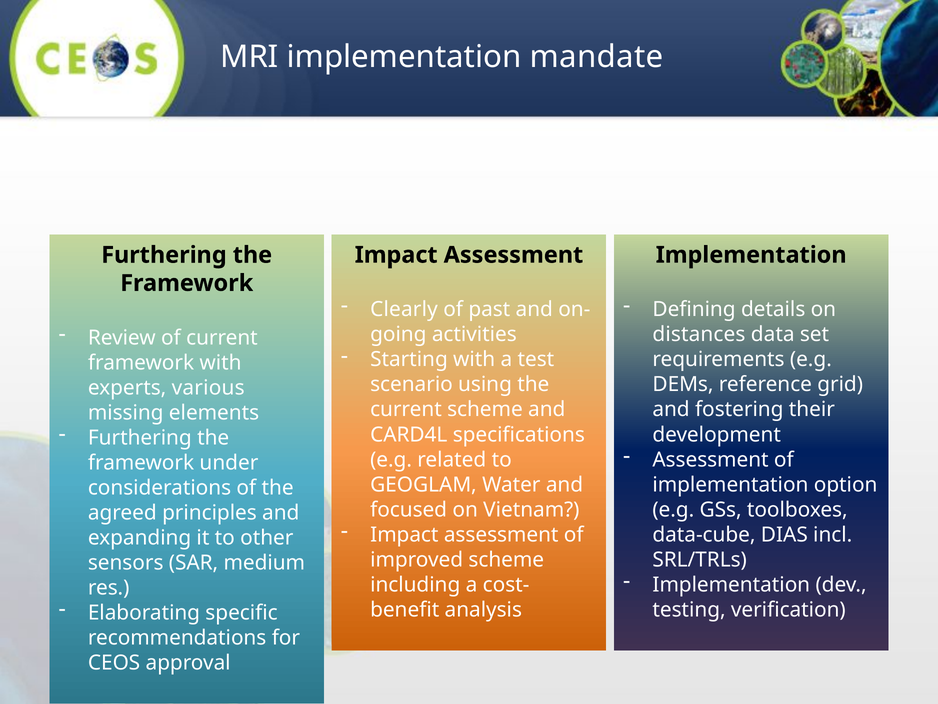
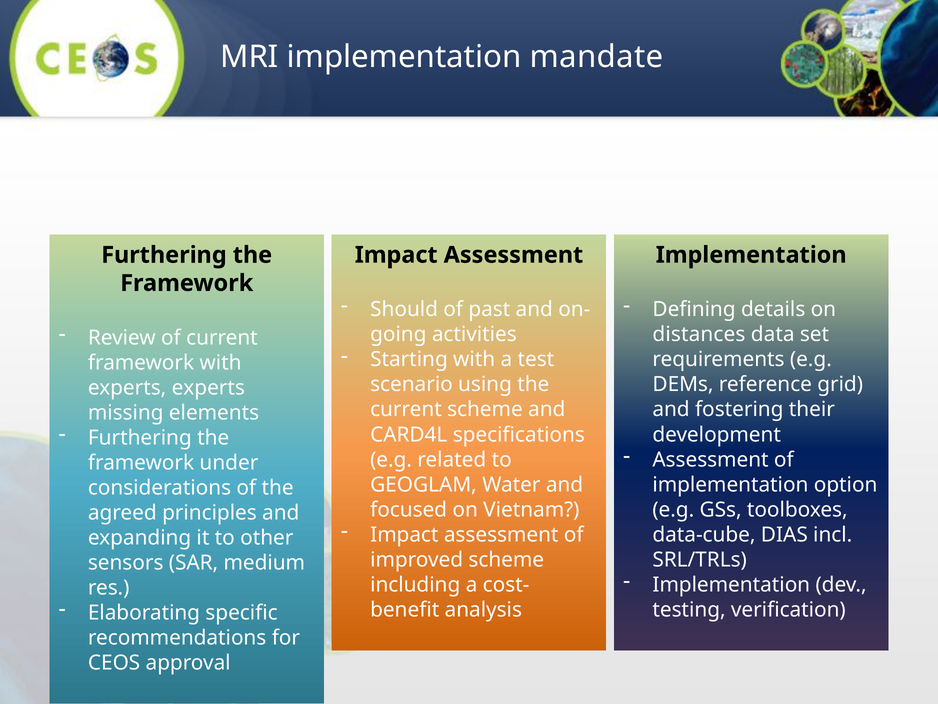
Clearly: Clearly -> Should (404, 309)
experts various: various -> experts (208, 387)
